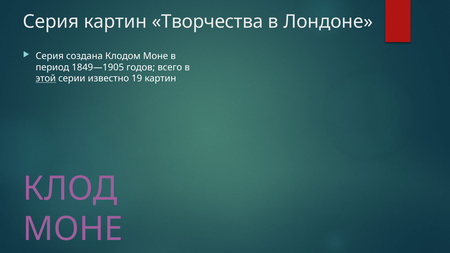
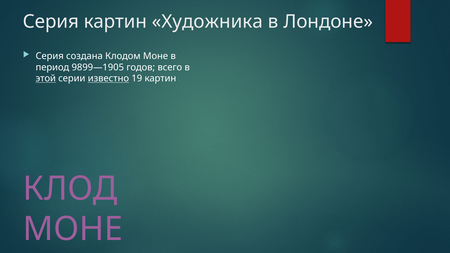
Творчества: Творчества -> Художника (207, 22)
1849—1905: 1849—1905 -> 9899—1905 (98, 67)
известно underline: none -> present (108, 79)
